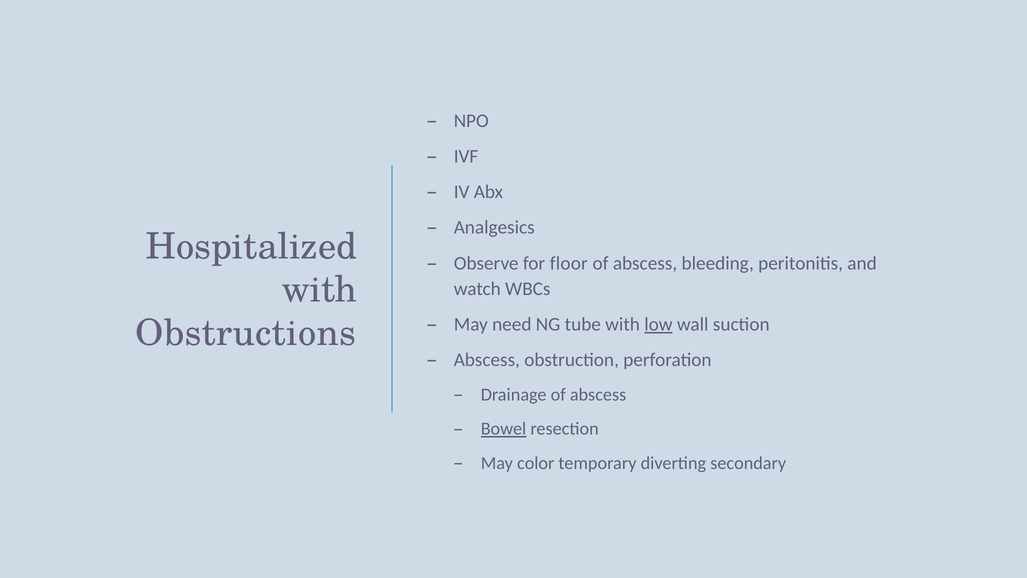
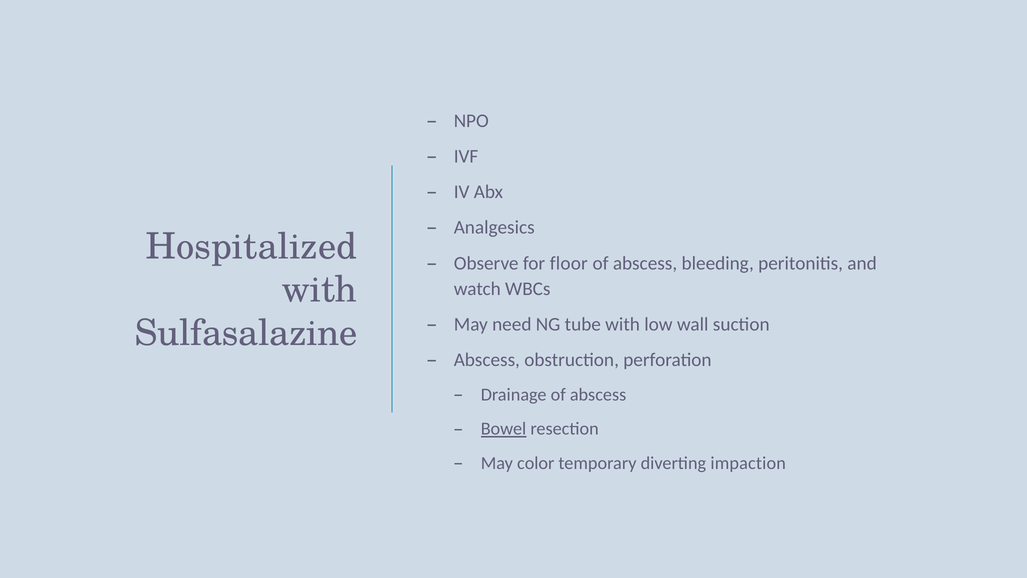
low underline: present -> none (658, 324)
Obstructions: Obstructions -> Sulfasalazine (246, 333)
secondary: secondary -> impaction (748, 463)
